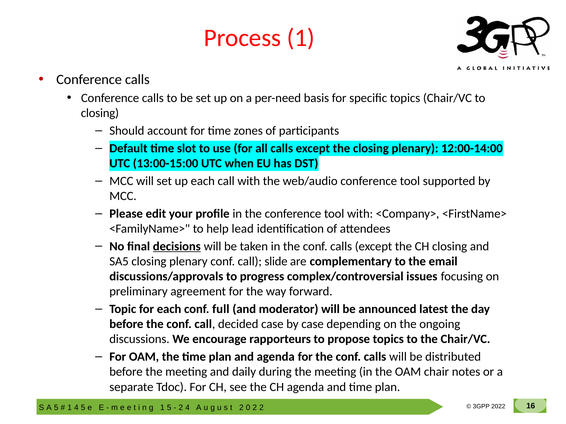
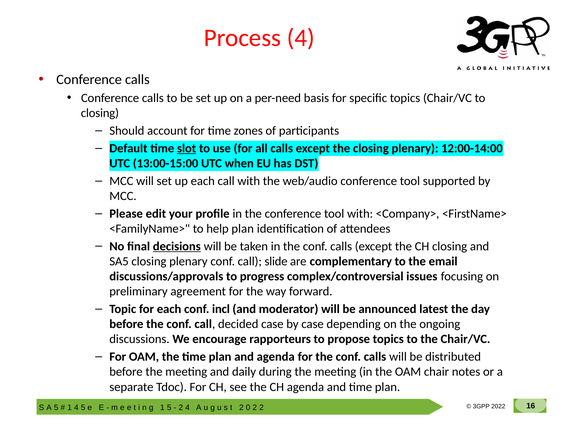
Process 1: 1 -> 4 (301, 38)
slot underline: none -> present (187, 148)
help lead: lead -> plan (243, 229)
full: full -> incl (221, 309)
